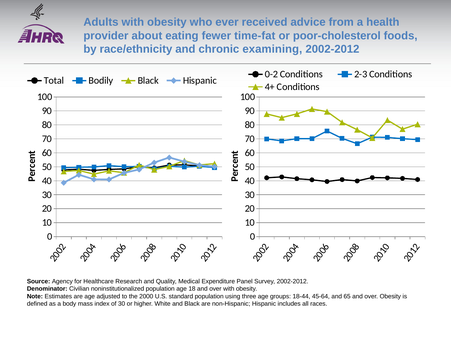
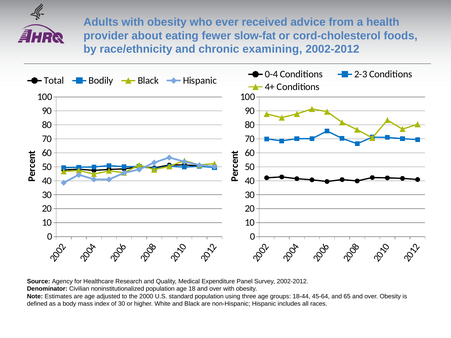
time-fat: time-fat -> slow-fat (255, 36)
poor-cholesterol: poor-cholesterol -> cord-cholesterol (337, 36)
0-2: 0-2 -> 0-4 (271, 74)
